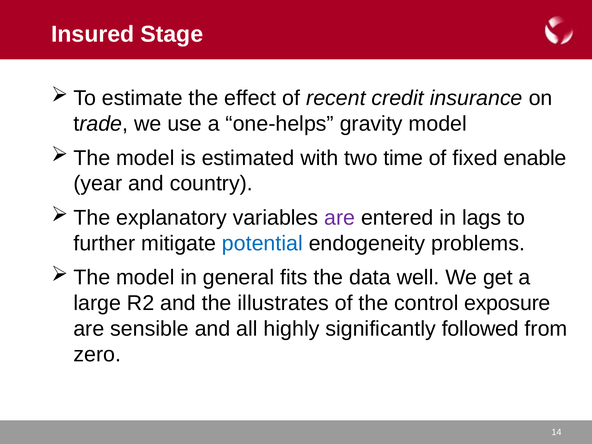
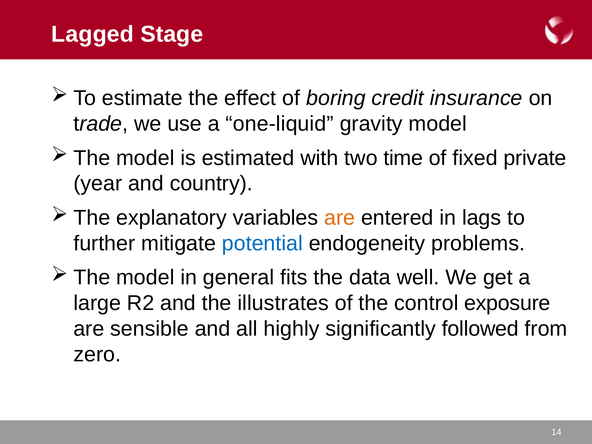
Insured: Insured -> Lagged (93, 34)
recent: recent -> boring (336, 98)
one-helps: one-helps -> one-liquid (280, 124)
enable: enable -> private (535, 158)
are colour: purple -> orange (340, 218)
